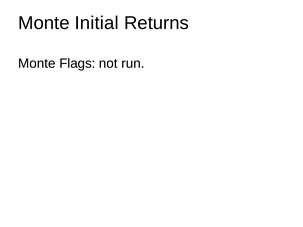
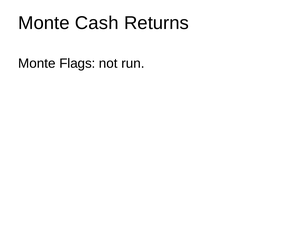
Initial: Initial -> Cash (97, 23)
